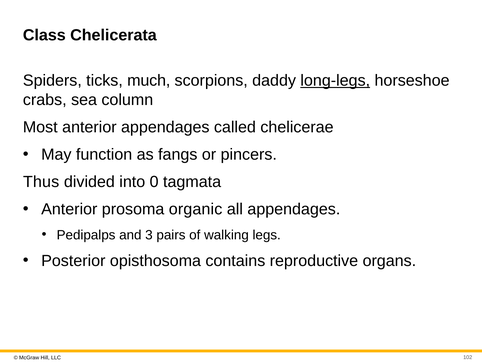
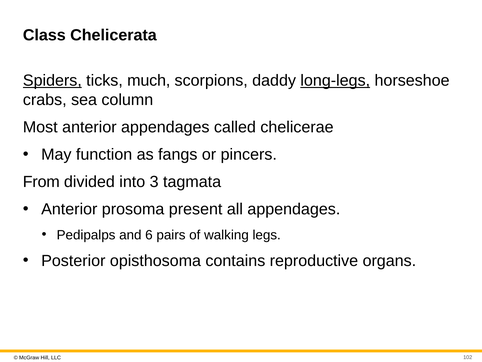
Spiders underline: none -> present (52, 80)
Thus: Thus -> From (41, 182)
0: 0 -> 3 (154, 182)
organic: organic -> present (196, 209)
3: 3 -> 6 (149, 235)
